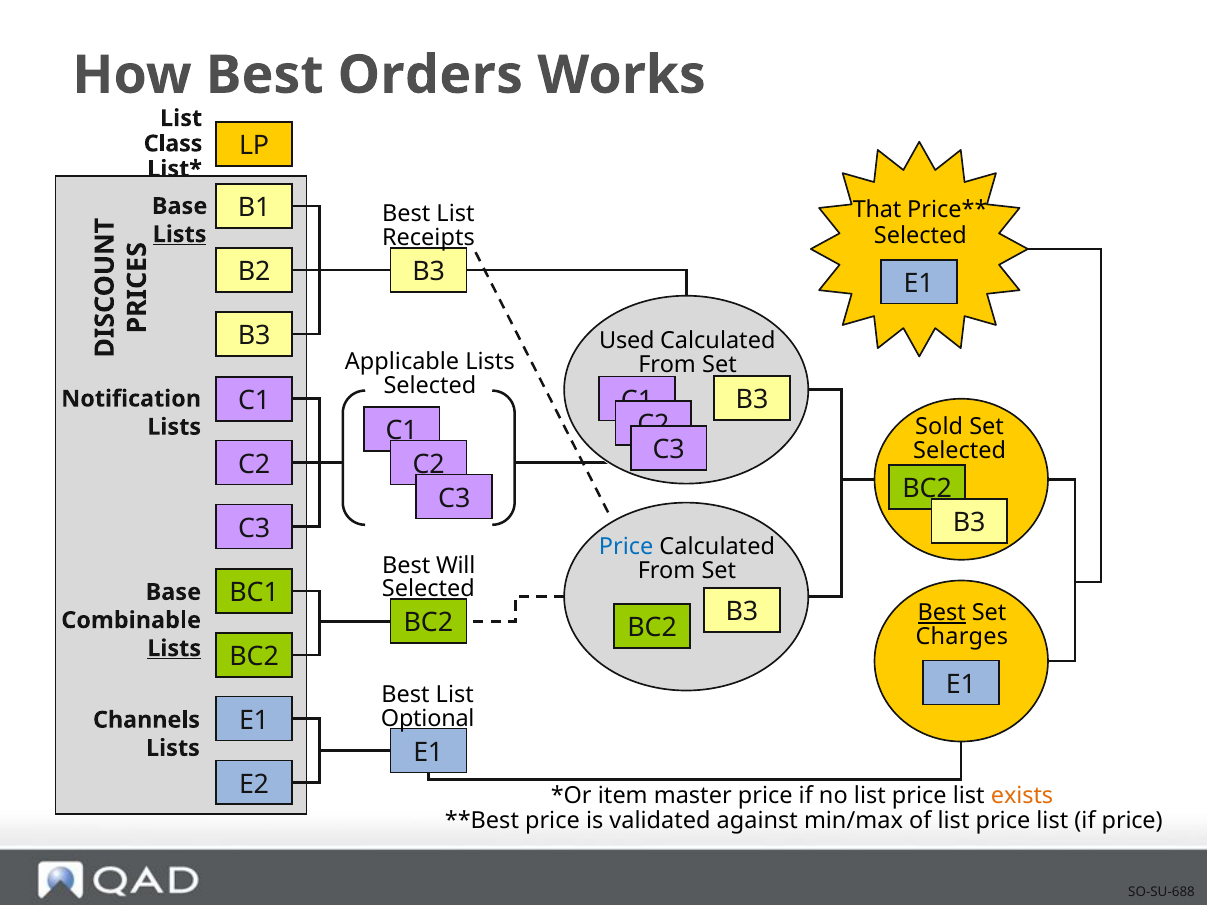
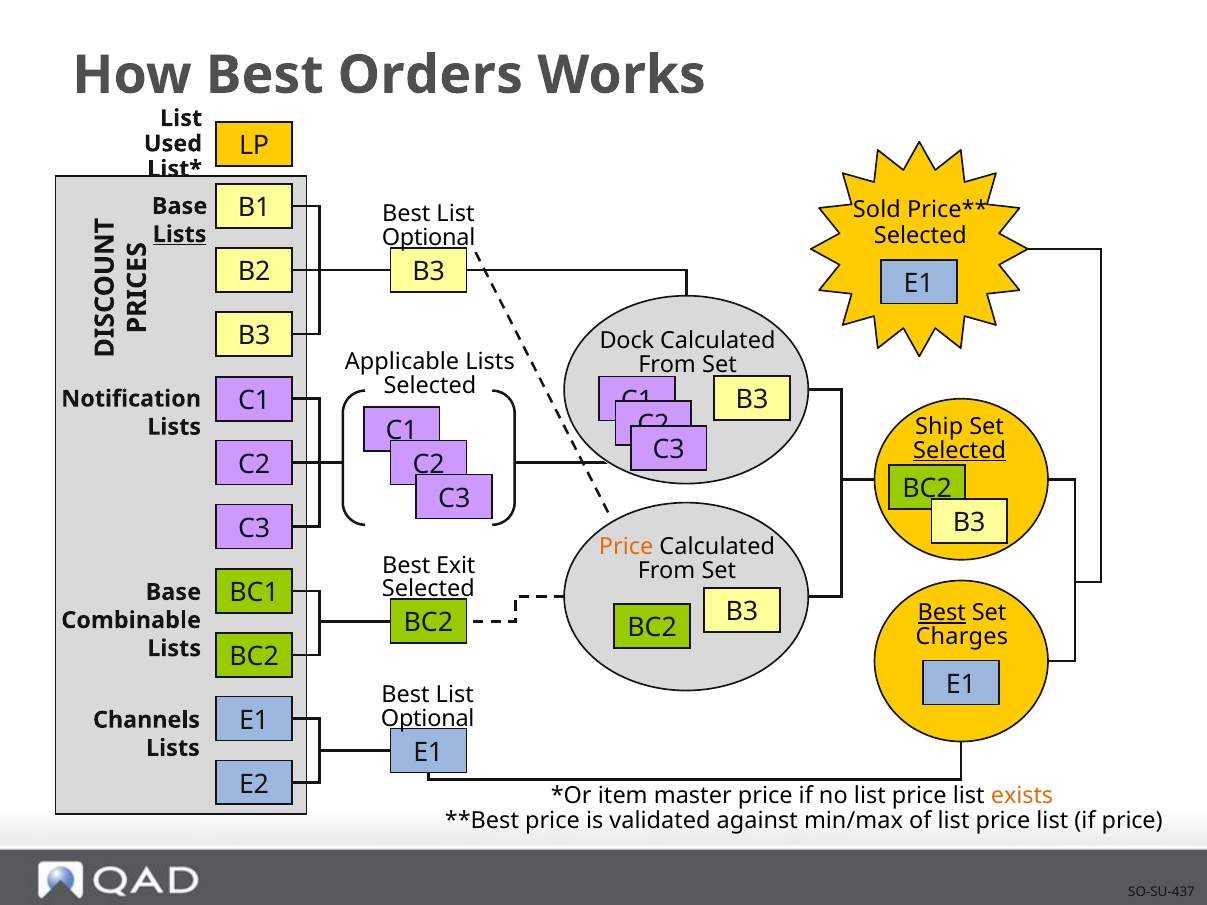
Class: Class -> Used (173, 144)
That: That -> Sold (877, 210)
Receipts: Receipts -> Optional (429, 238)
Used: Used -> Dock (627, 341)
Sold: Sold -> Ship (939, 427)
Selected underline: none -> present (960, 451)
Price colour: blue -> orange (626, 547)
Will: Will -> Exit (456, 565)
Lists underline: present -> none (174, 649)
SO-SU-688: SO-SU-688 -> SO-SU-437 (1162, 892)
